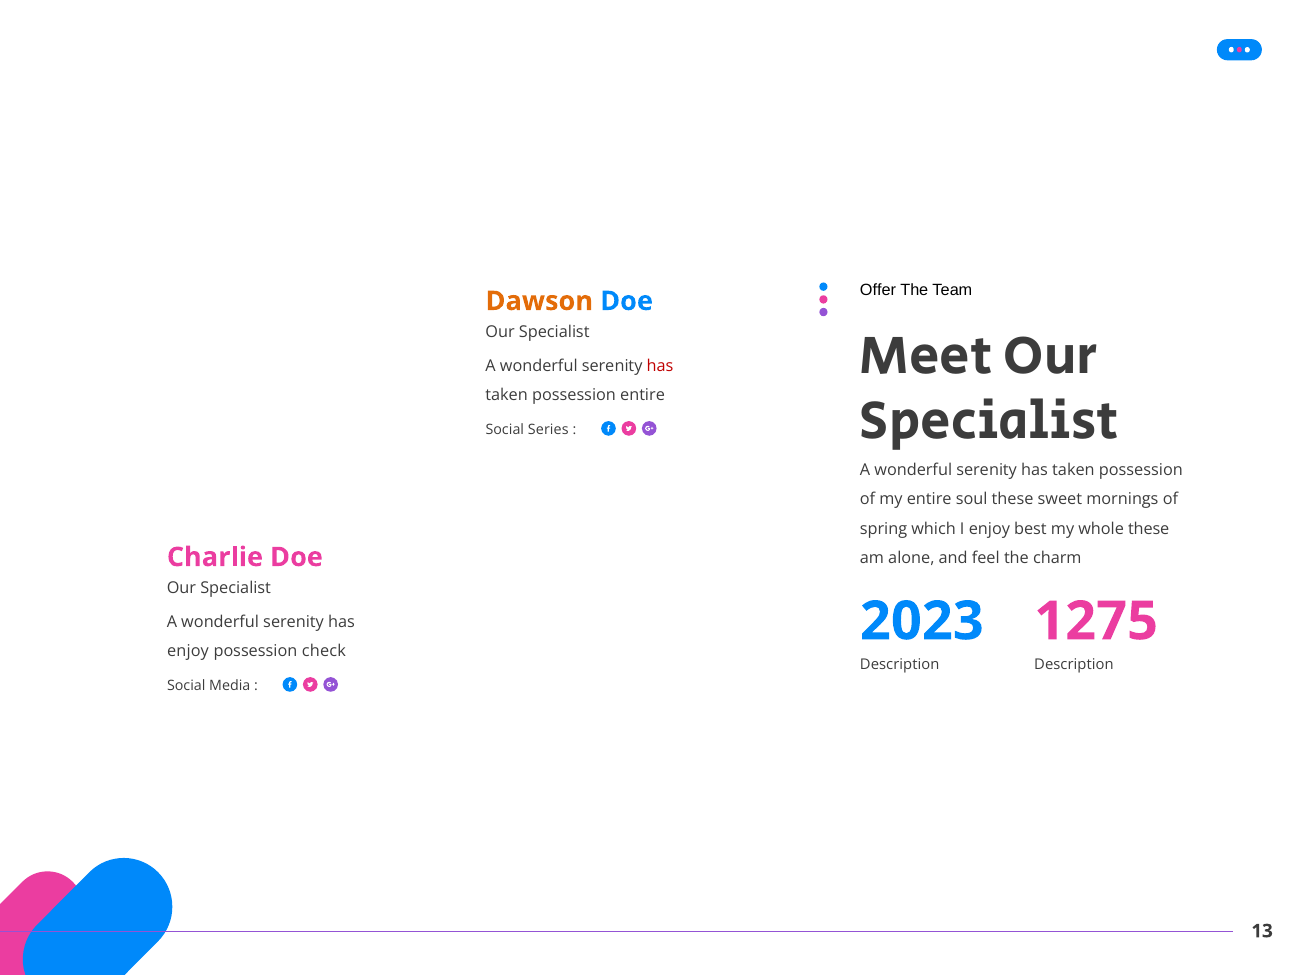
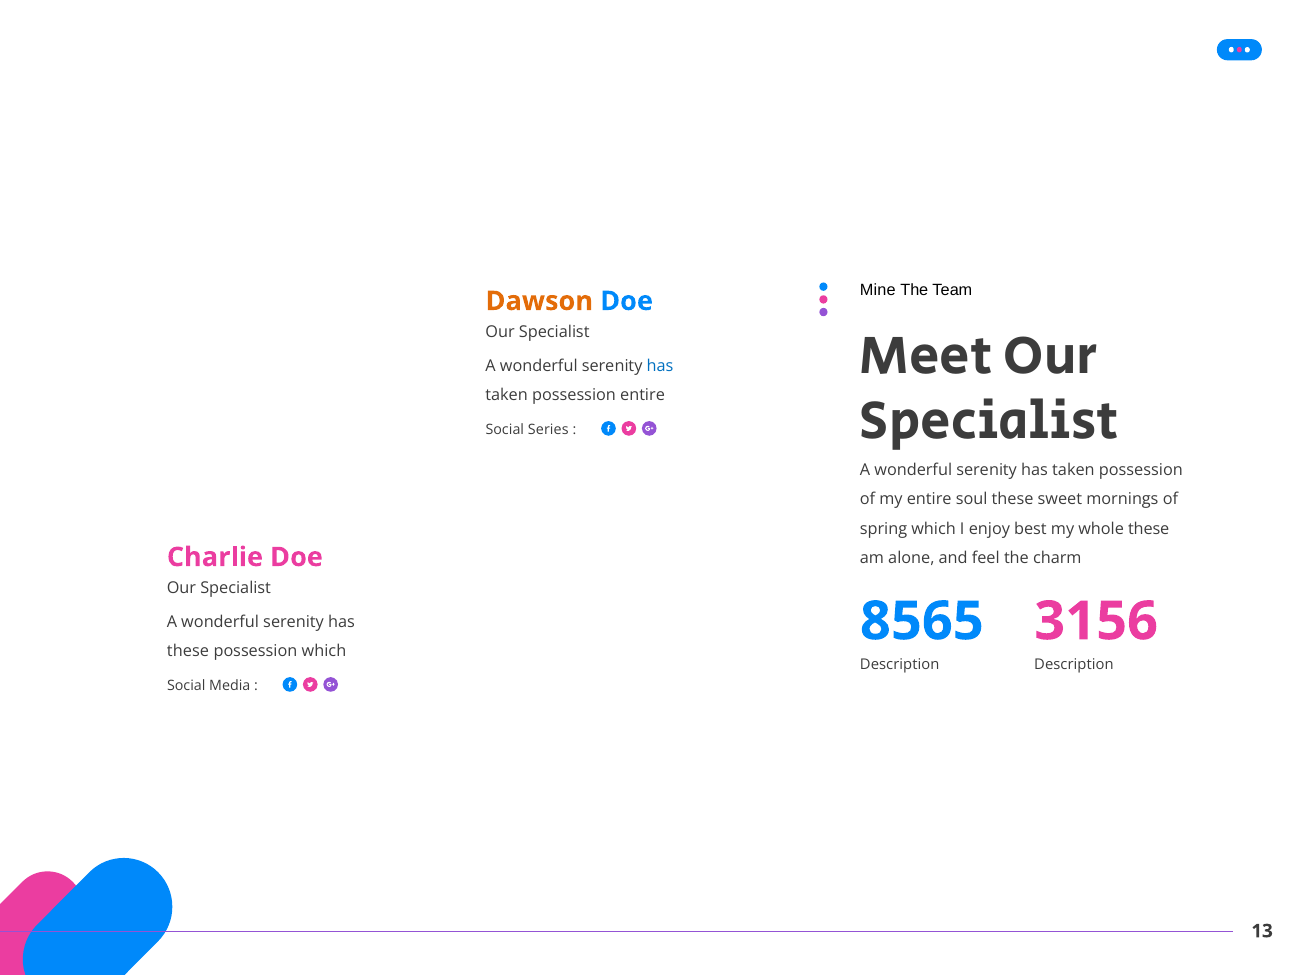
Offer: Offer -> Mine (878, 290)
has colour: red -> blue (660, 366)
2023: 2023 -> 8565 (922, 622)
1275: 1275 -> 3156 (1096, 622)
enjoy: enjoy -> these (188, 652)
possession check: check -> which (324, 652)
